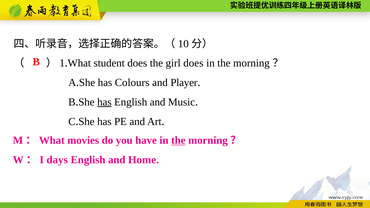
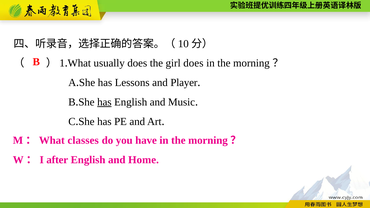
student: student -> usually (109, 63)
Colours: Colours -> Lessons (132, 83)
movies: movies -> classes (83, 140)
the underline: present -> none (178, 140)
days: days -> after (57, 160)
